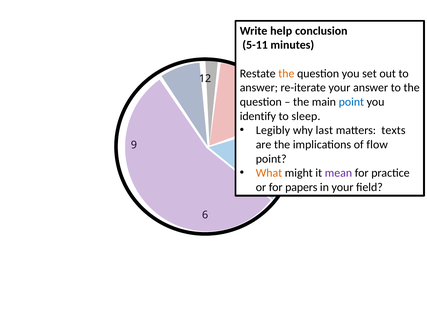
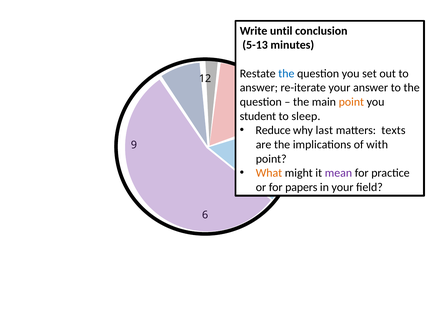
help: help -> until (281, 31)
5-11: 5-11 -> 5-13 (255, 45)
the colour: orange -> blue (286, 74)
point colour: blue -> orange (351, 102)
identify: identify -> student (258, 116)
Legibly: Legibly -> Reduce (273, 130)
flow: flow -> with (377, 145)
